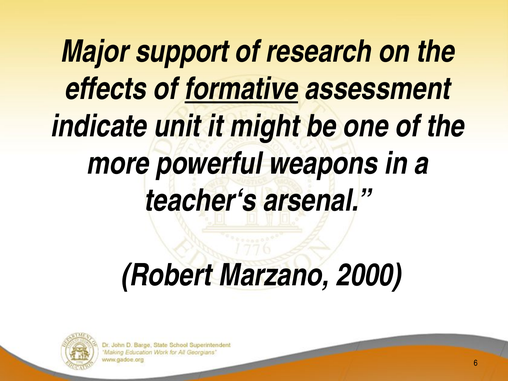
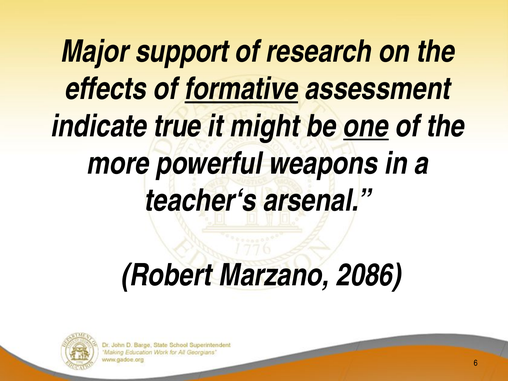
unit: unit -> true (177, 126)
one underline: none -> present (366, 126)
2000: 2000 -> 2086 (369, 275)
